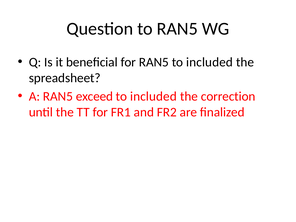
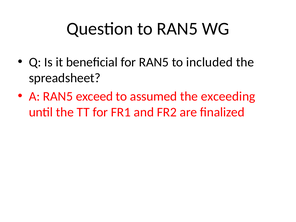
included: included -> assumed (154, 96)
correction: correction -> exceeding (228, 96)
